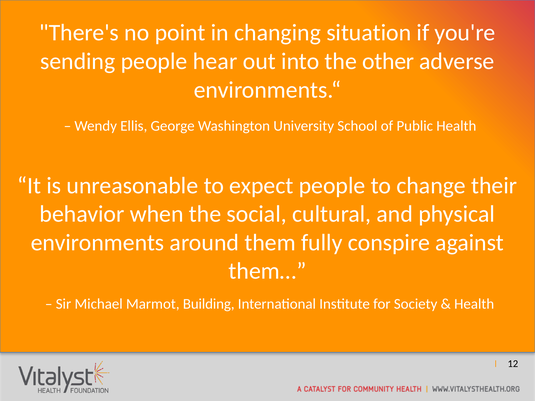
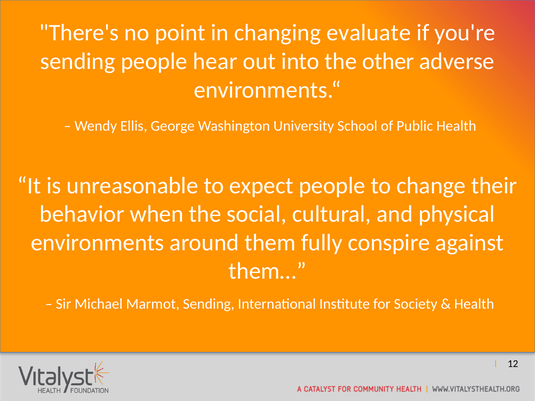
situation: situation -> evaluate (369, 33)
Marmot Building: Building -> Sending (209, 304)
